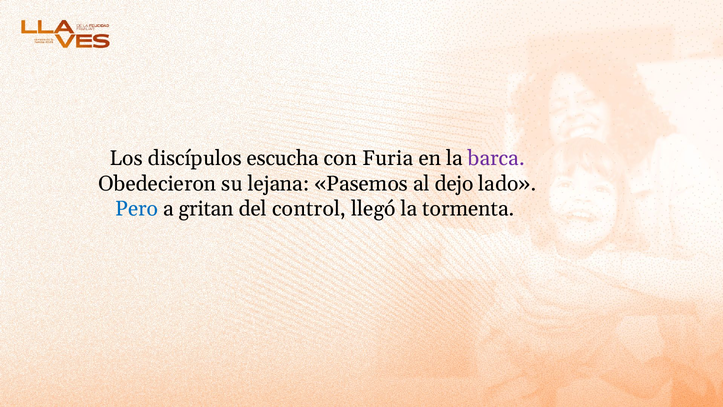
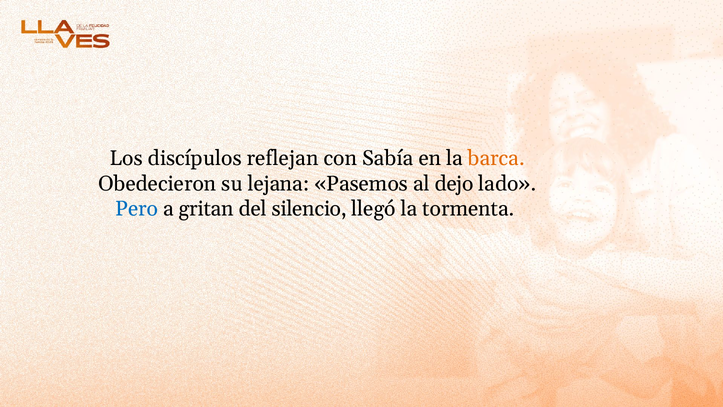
escucha: escucha -> reflejan (283, 158)
Furia: Furia -> Sabía (388, 158)
barca colour: purple -> orange (496, 158)
control: control -> silencio (309, 209)
